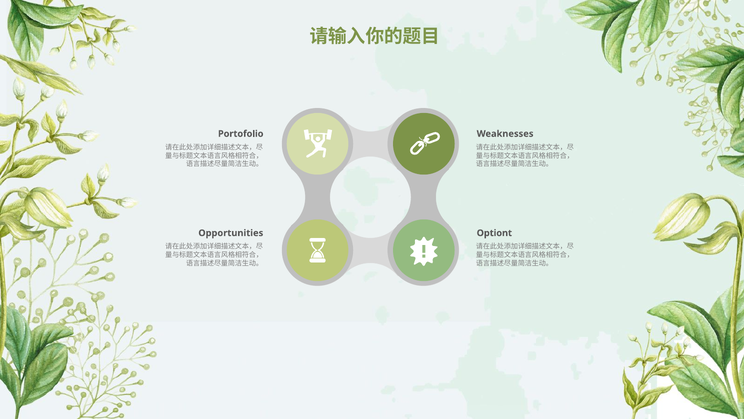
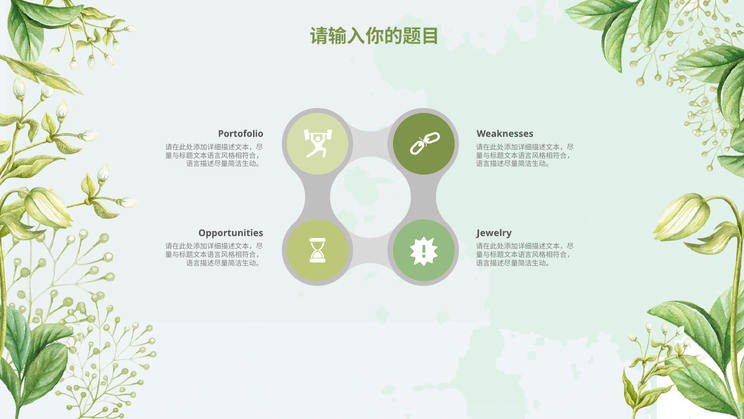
Optiont: Optiont -> Jewelry (494, 233)
